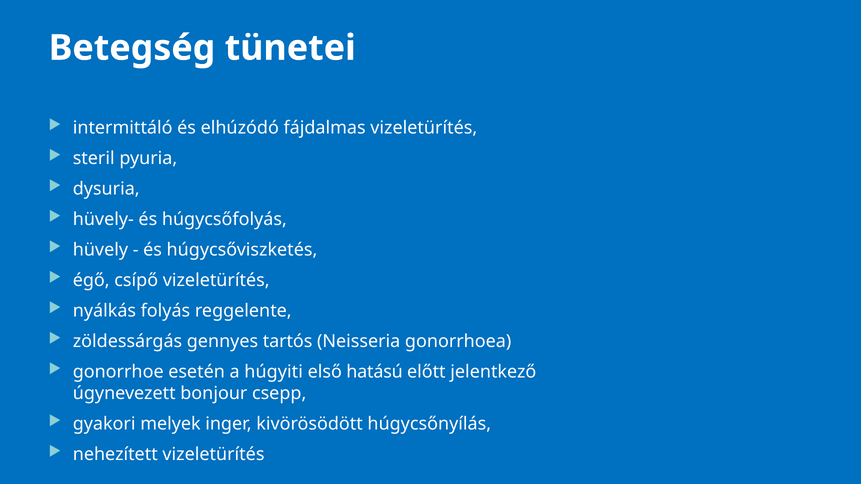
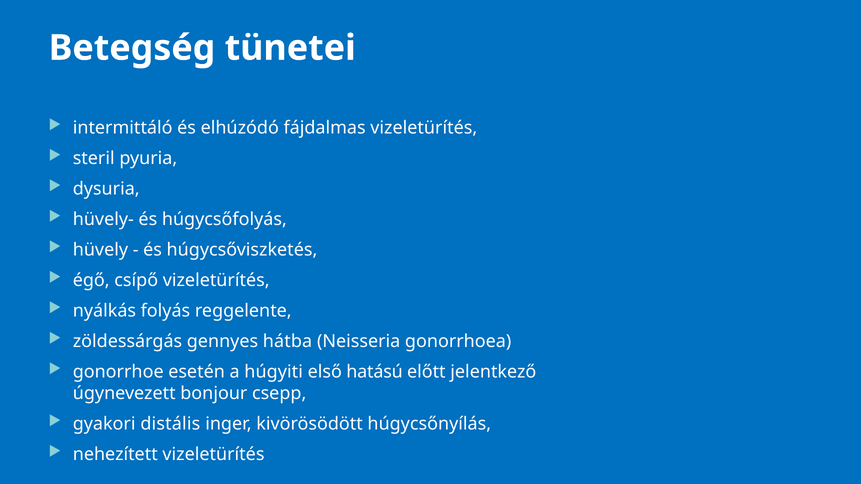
tartós: tartós -> hátba (287, 341)
melyek: melyek -> distális (170, 424)
